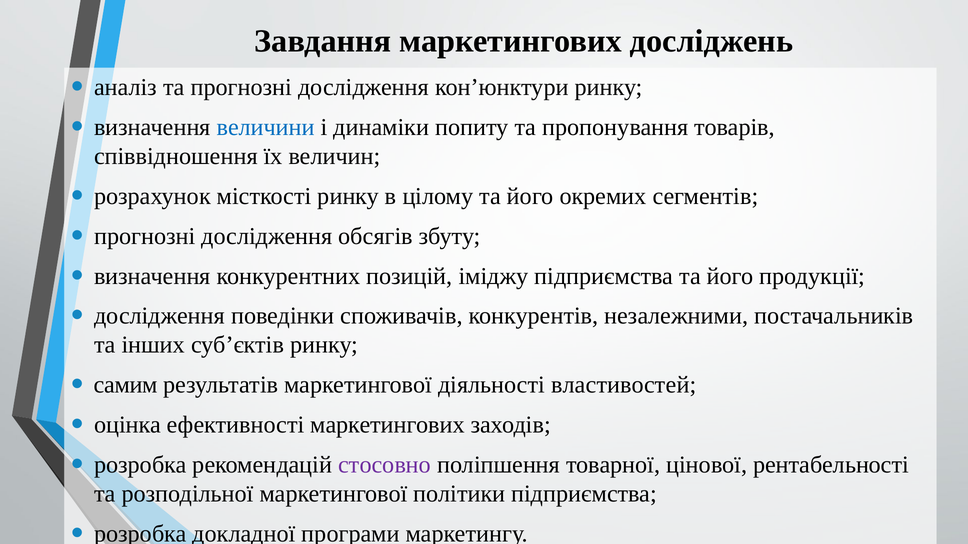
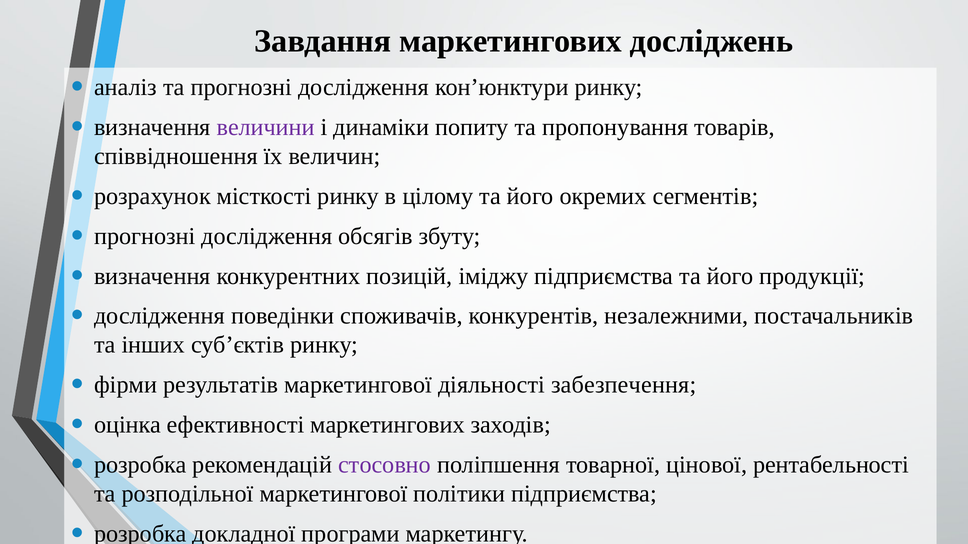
величини colour: blue -> purple (266, 128)
самим: самим -> фірми (126, 385)
властивостей: властивостей -> забезпечення (624, 385)
